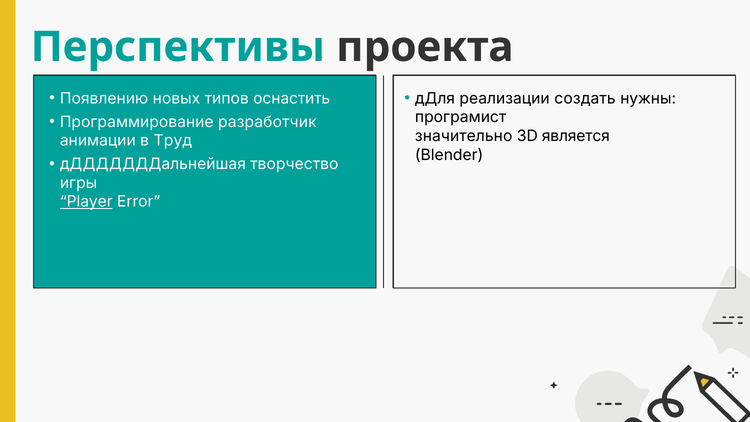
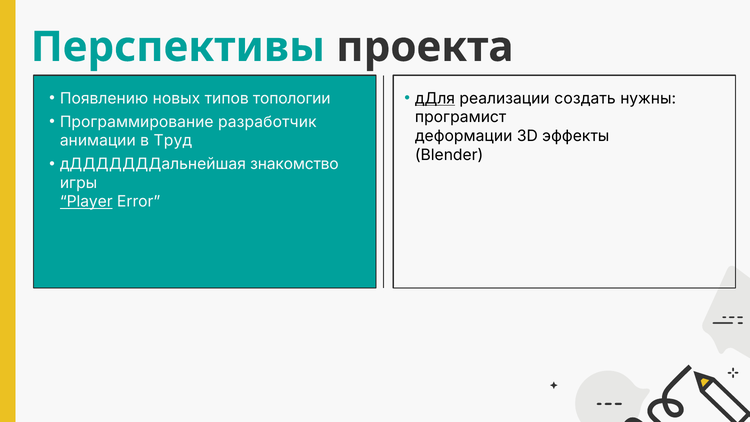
оснастить: оснастить -> топологии (292, 99)
дДля underline: none -> present (435, 99)
значительно: значительно -> деформации (464, 136)
является: является -> эффекты (576, 136)
творчество: творчество -> знакомство (294, 164)
